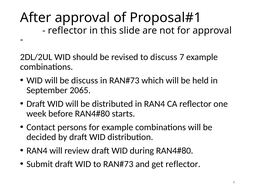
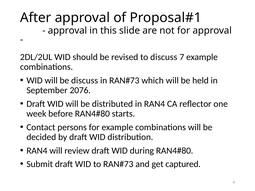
reflector: reflector -> approval (67, 31)
2065: 2065 -> 2076 (80, 90)
get reflector: reflector -> captured (183, 164)
